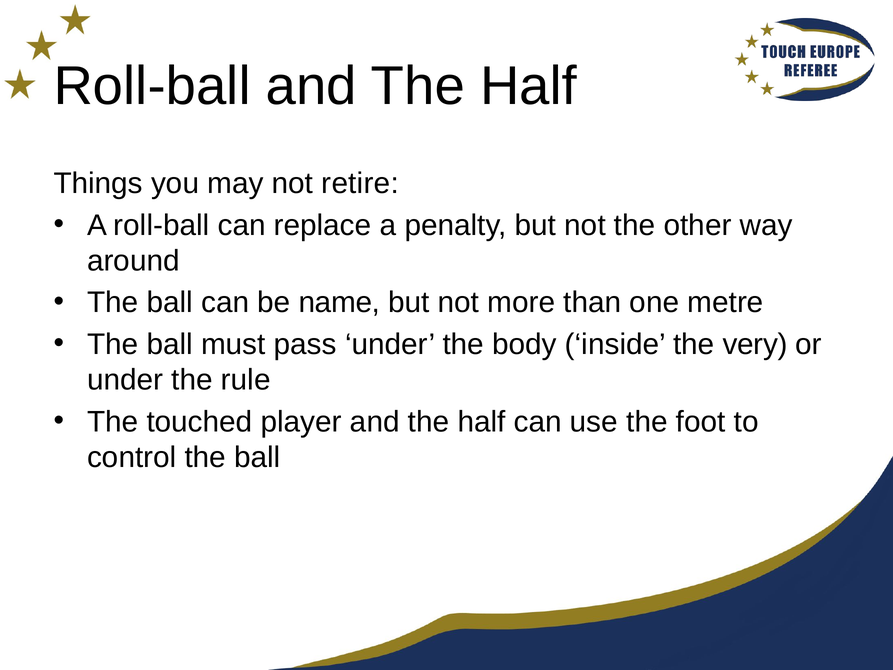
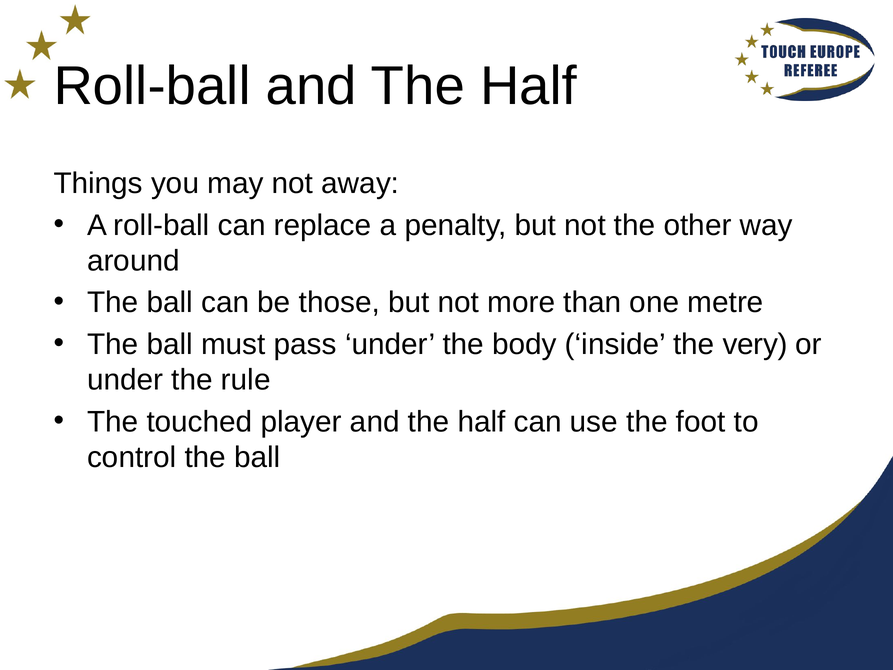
retire: retire -> away (360, 183)
name: name -> those (339, 303)
